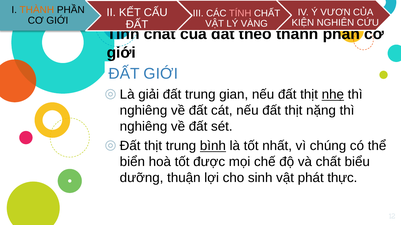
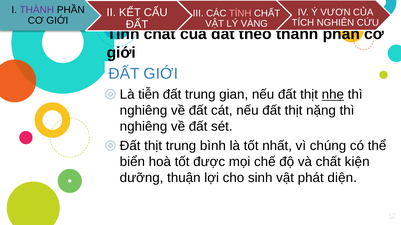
THÀNH colour: orange -> purple (37, 10)
KIỆN: KIỆN -> TÍCH (303, 23)
giải: giải -> tiễn (149, 95)
bình underline: present -> none (213, 146)
biểu: biểu -> kiện (357, 162)
thực: thực -> diện (342, 178)
